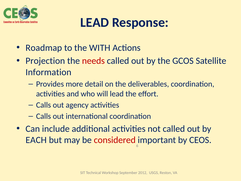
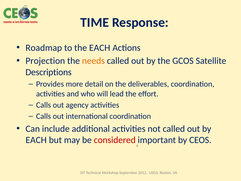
LEAD: LEAD -> TIME (95, 22)
the WITH: WITH -> EACH (100, 48)
needs colour: red -> orange (93, 61)
Information: Information -> Descriptions (49, 72)
